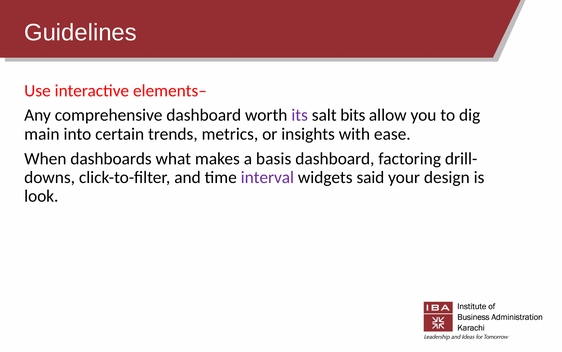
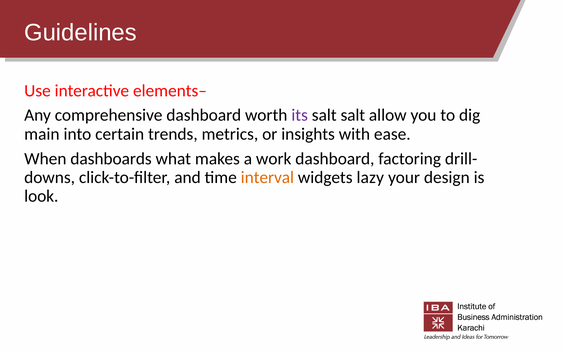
salt bits: bits -> salt (353, 115)
basis: basis -> work (274, 158)
interval colour: purple -> orange (267, 177)
said: said -> lazy (370, 177)
